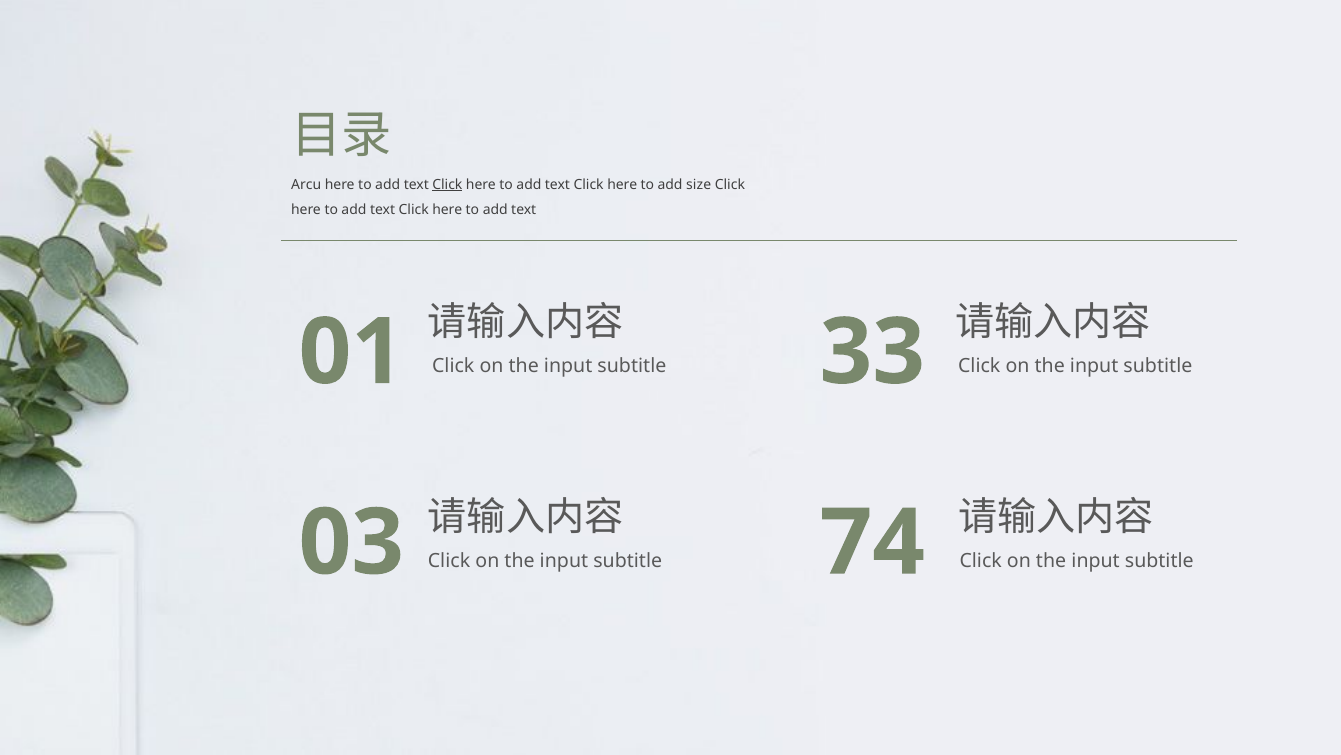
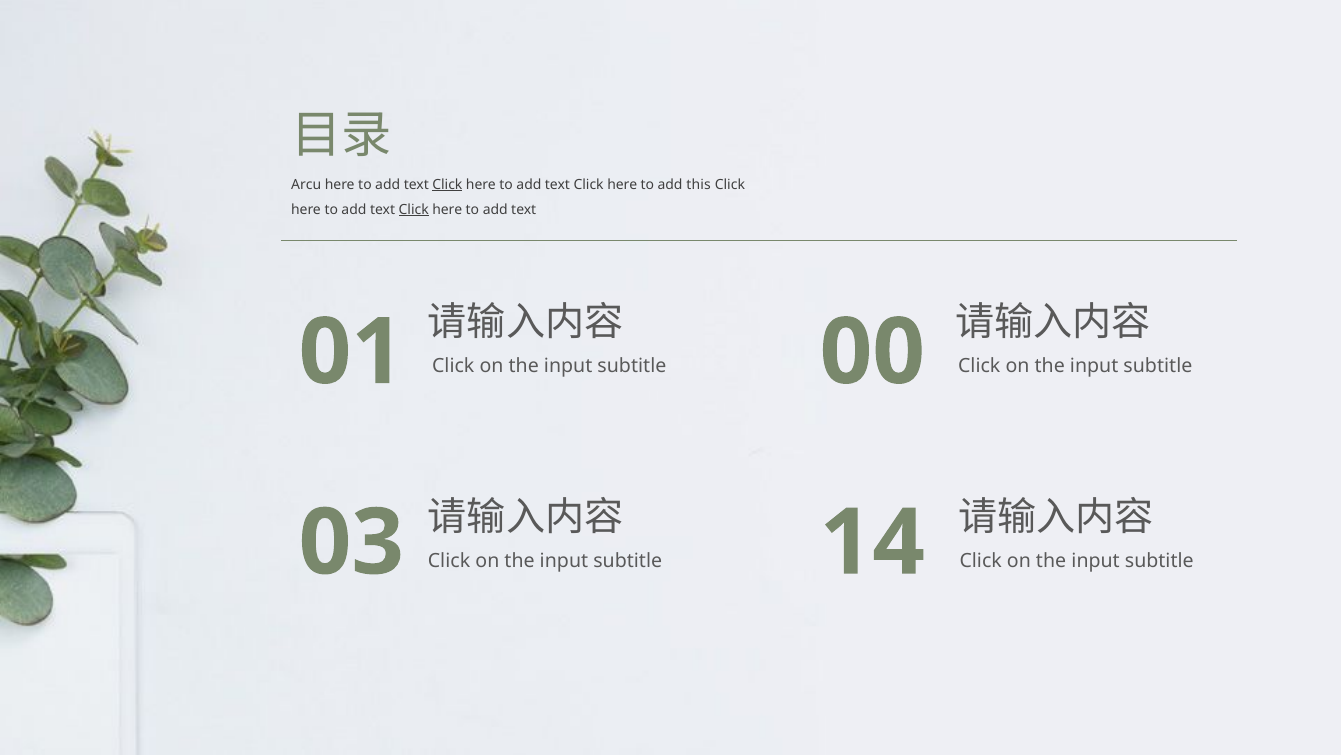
size: size -> this (699, 184)
Click underline: none -> present (414, 210)
33: 33 -> 00 (872, 352)
74: 74 -> 14 (872, 543)
